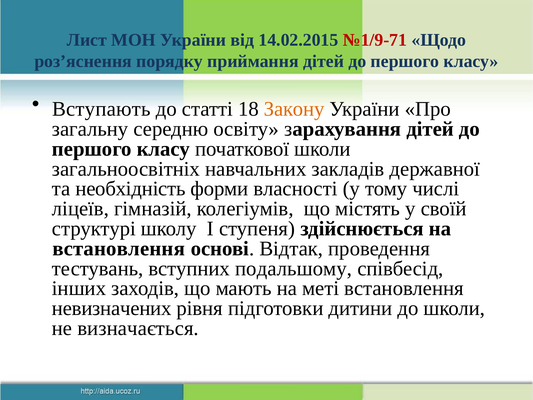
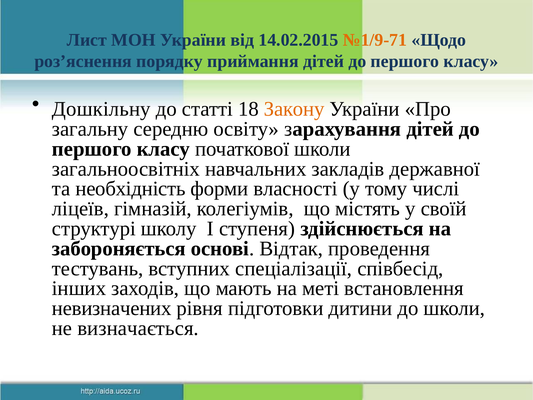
№1/9-71 colour: red -> orange (375, 40)
Вступають: Вступають -> Дошкільну (101, 109)
встановлення: встановлення -> забороняється (119, 248)
подальшому: подальшому -> спеціалізації (294, 268)
